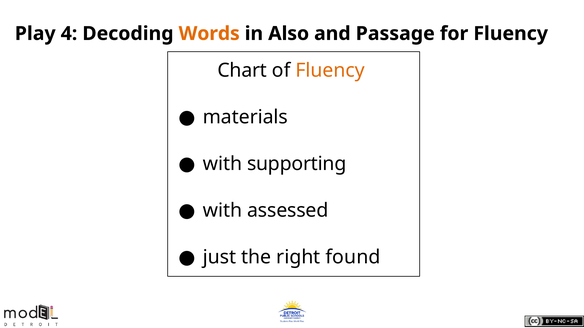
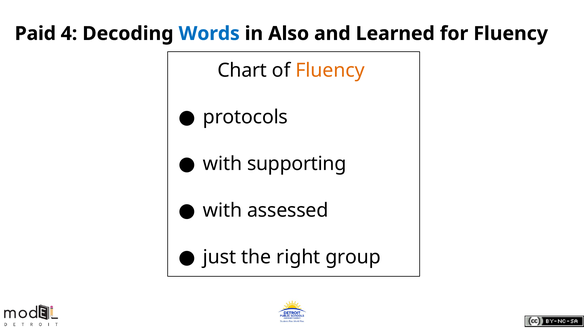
Play: Play -> Paid (35, 34)
Words colour: orange -> blue (209, 34)
Passage: Passage -> Learned (395, 34)
materials: materials -> protocols (245, 117)
found: found -> group (353, 258)
